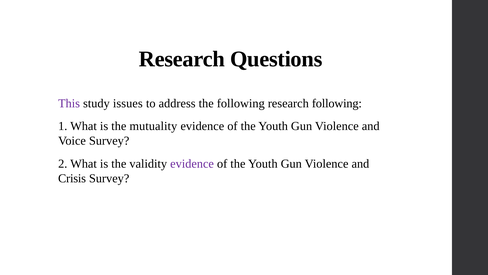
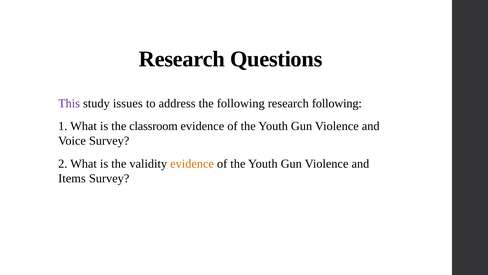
mutuality: mutuality -> classroom (153, 126)
evidence colour: purple -> orange (192, 163)
Crisis: Crisis -> Items (72, 178)
